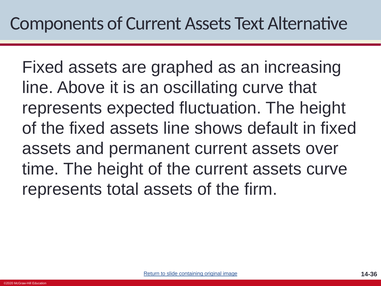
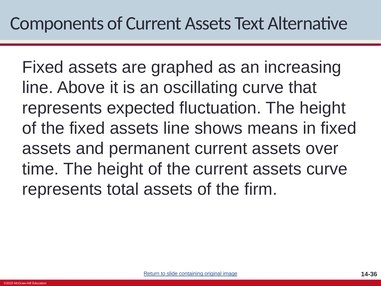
default: default -> means (273, 128)
